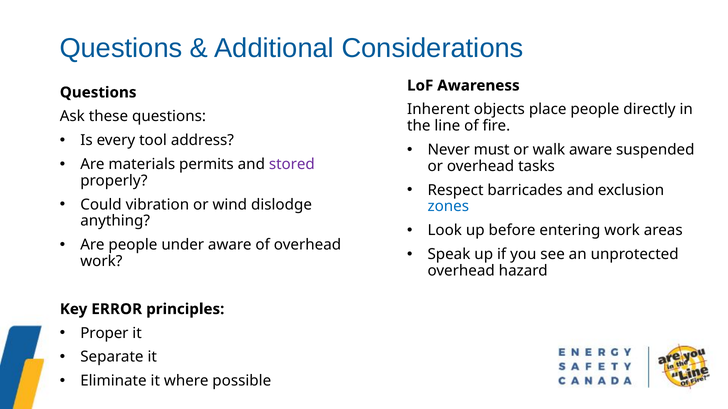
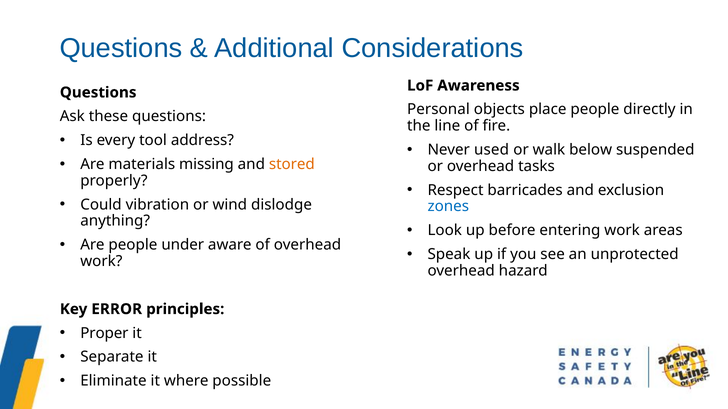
Inherent: Inherent -> Personal (438, 110)
must: must -> used (491, 150)
walk aware: aware -> below (591, 150)
permits: permits -> missing (206, 164)
stored colour: purple -> orange (292, 164)
